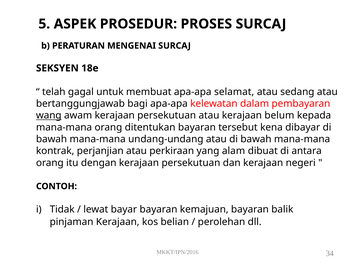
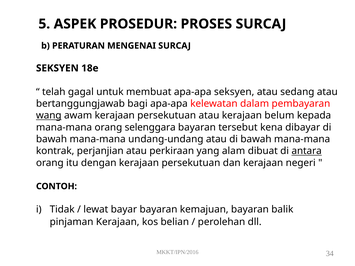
apa-apa selamat: selamat -> seksyen (234, 92)
ditentukan: ditentukan -> selenggara (150, 127)
antara underline: none -> present (307, 151)
